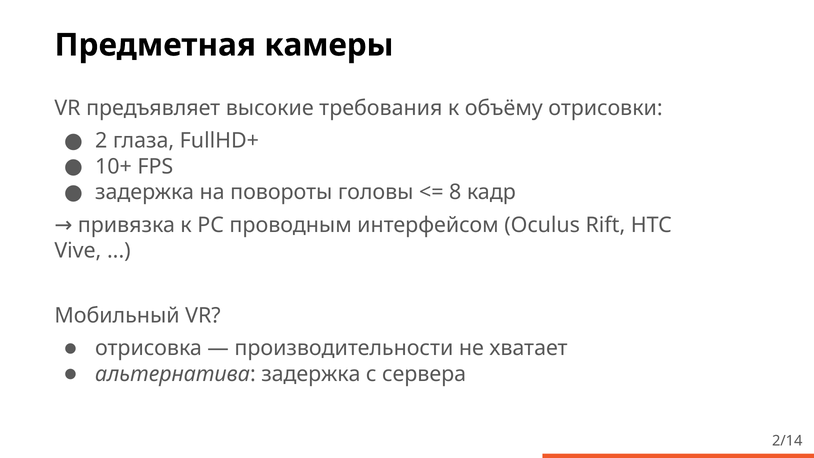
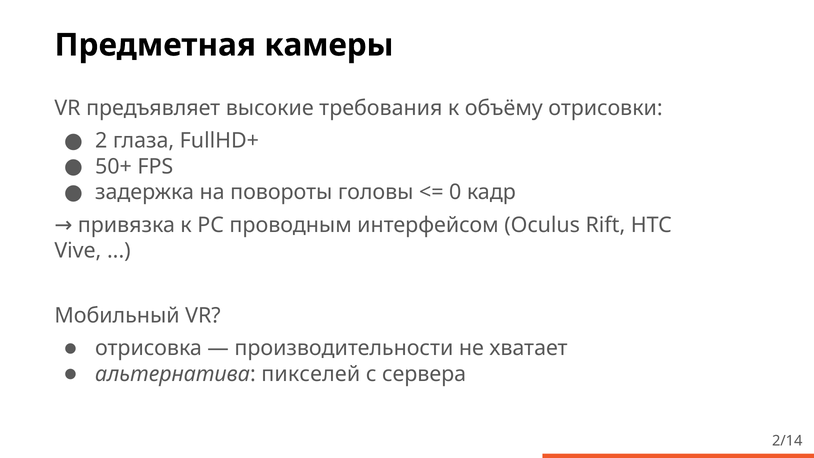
10+: 10+ -> 50+ (113, 167)
8: 8 -> 0 (455, 192)
альтернатива задержка: задержка -> пикселей (311, 374)
